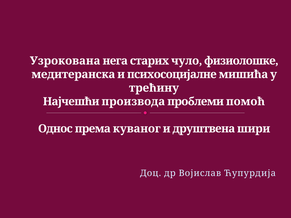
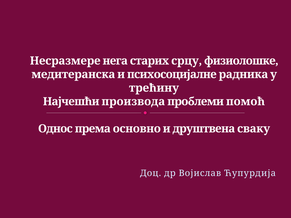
Узрокована: Узрокована -> Несразмере (65, 61)
чуло: чуло -> срцу (187, 61)
мишића: мишића -> радника (243, 74)
куваног: куваног -> основно (137, 129)
шири: шири -> сваку (254, 129)
